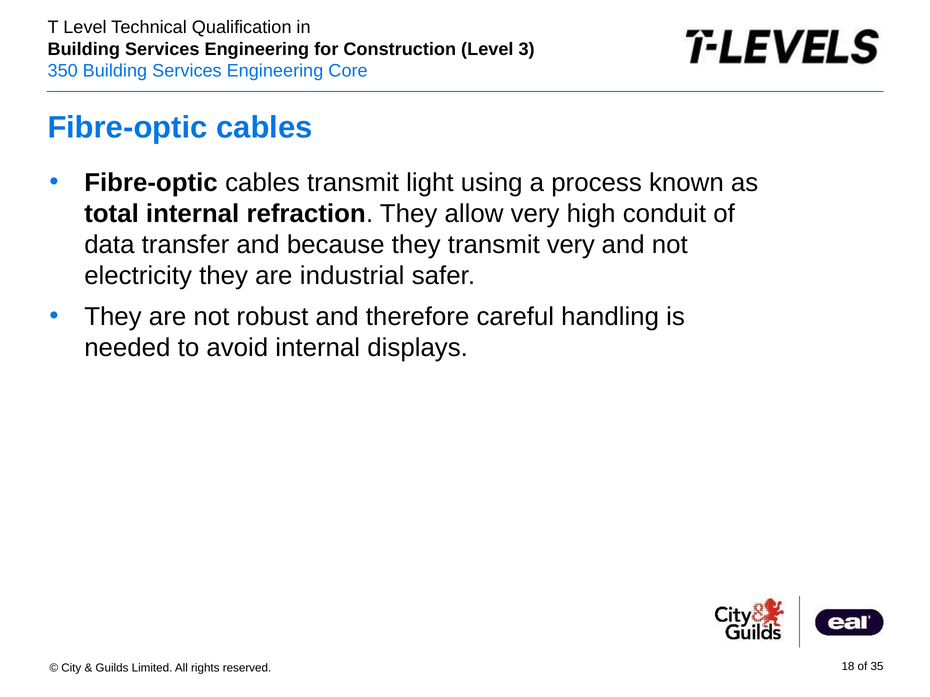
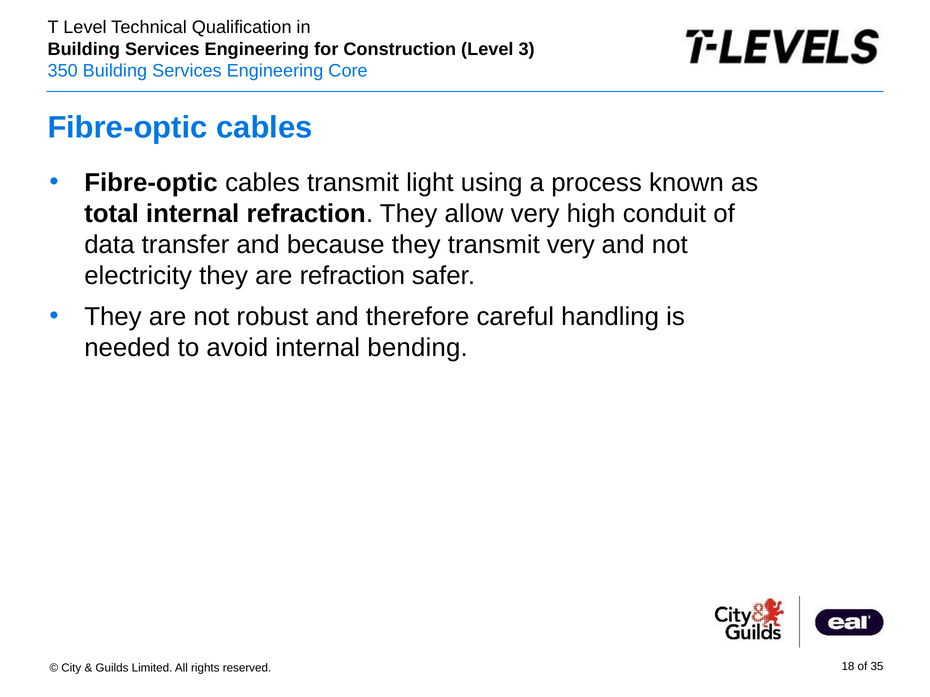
are industrial: industrial -> refraction (352, 276)
displays: displays -> bending (418, 348)
